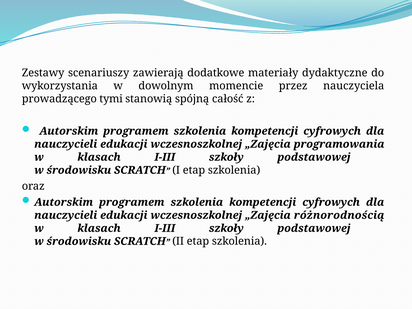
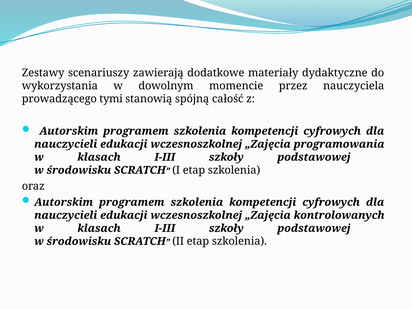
różnorodnością: różnorodnością -> kontrolowanych (339, 215)
